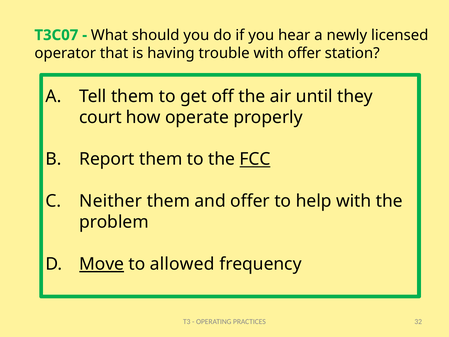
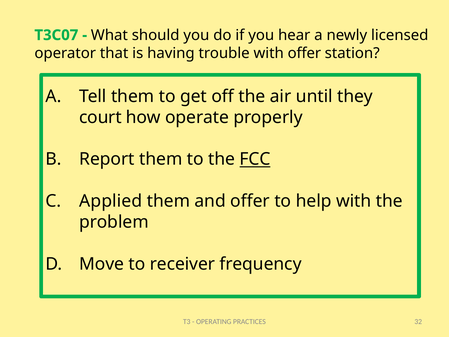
Neither: Neither -> Applied (111, 201)
Move underline: present -> none (102, 264)
allowed: allowed -> receiver (182, 264)
